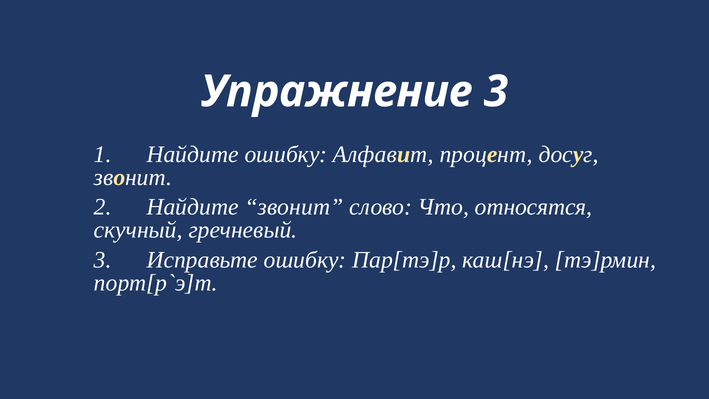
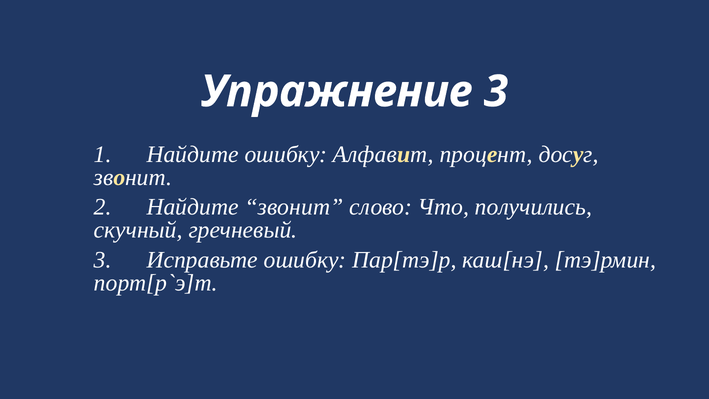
относятся: относятся -> получились (533, 207)
